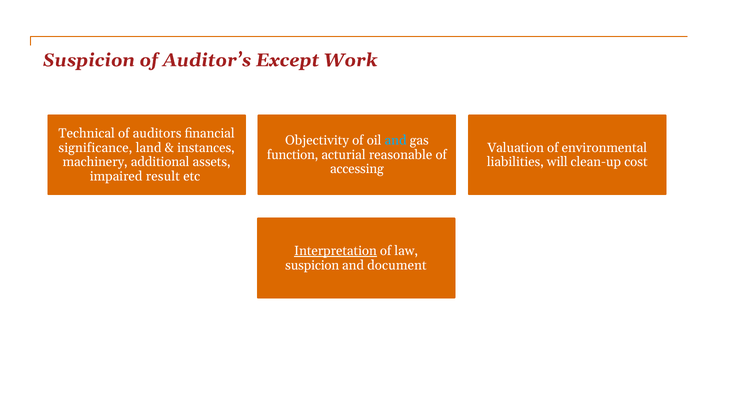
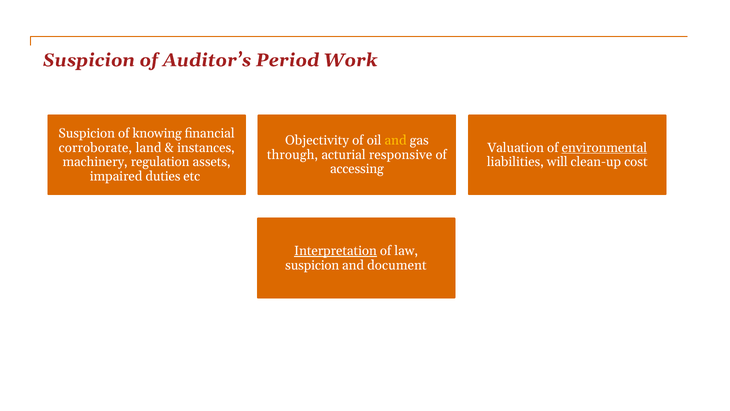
Except: Except -> Period (287, 60)
Technical: Technical -> Suspicion (87, 133)
auditors: auditors -> knowing (157, 133)
and colour: light blue -> yellow (396, 140)
significance: significance -> corroborate (95, 148)
environmental underline: none -> present (604, 148)
function: function -> through (293, 155)
reasonable: reasonable -> responsive (401, 155)
additional: additional -> regulation (160, 162)
result: result -> duties (163, 176)
